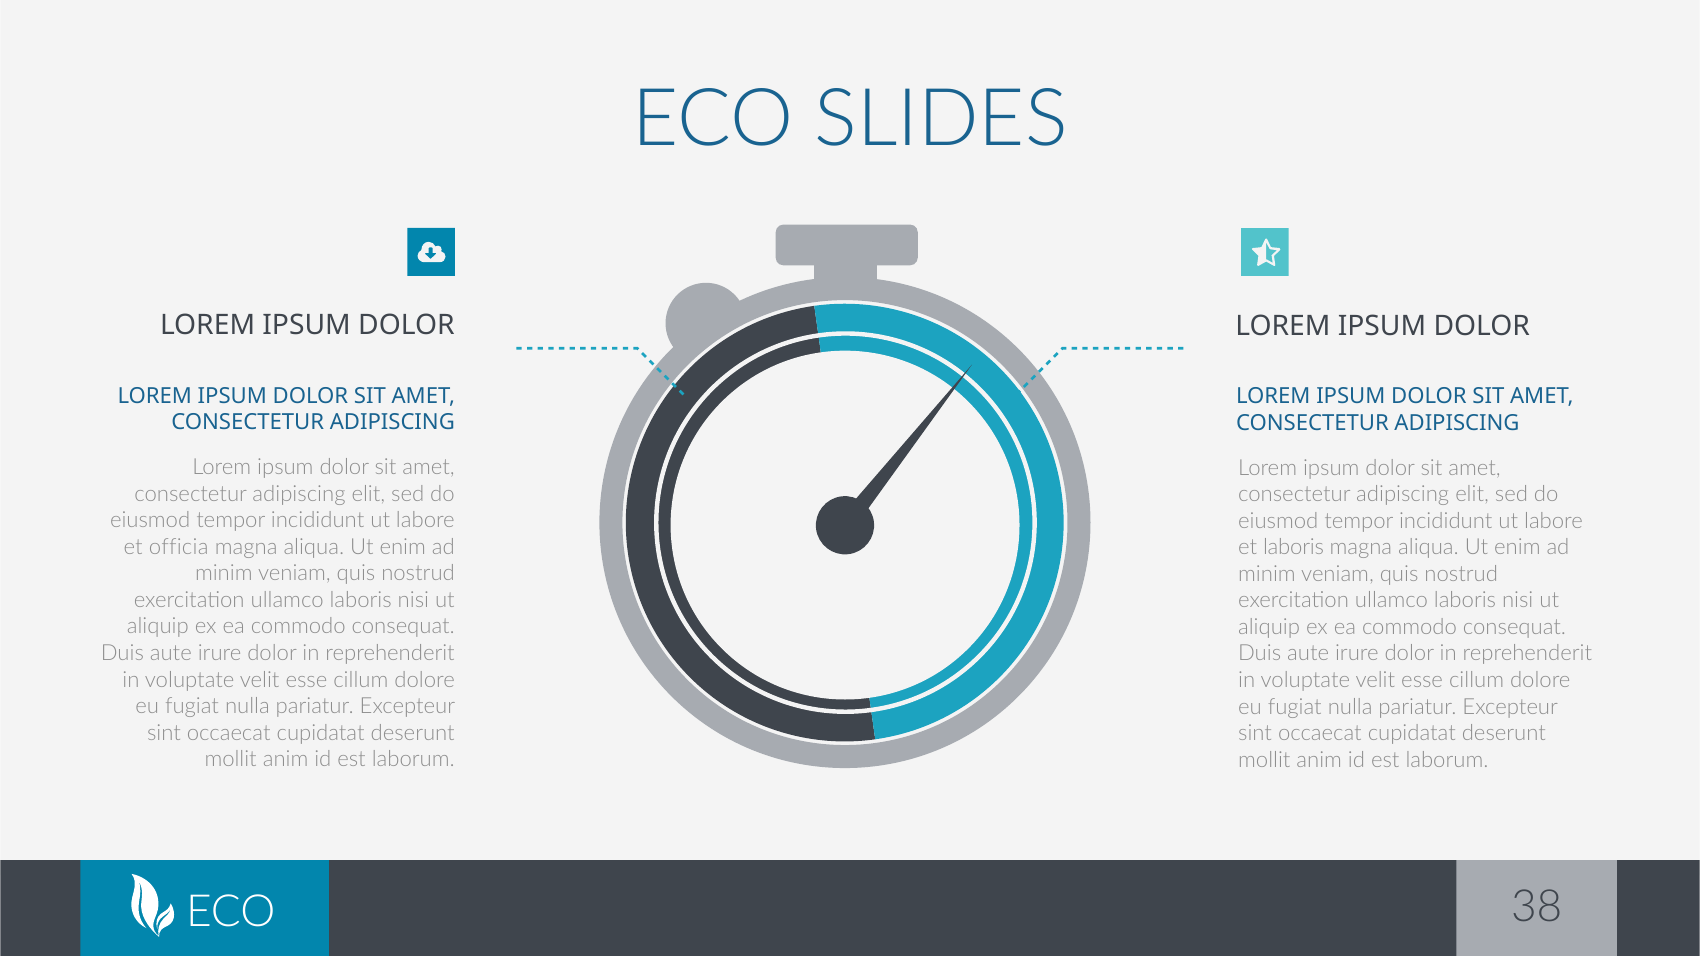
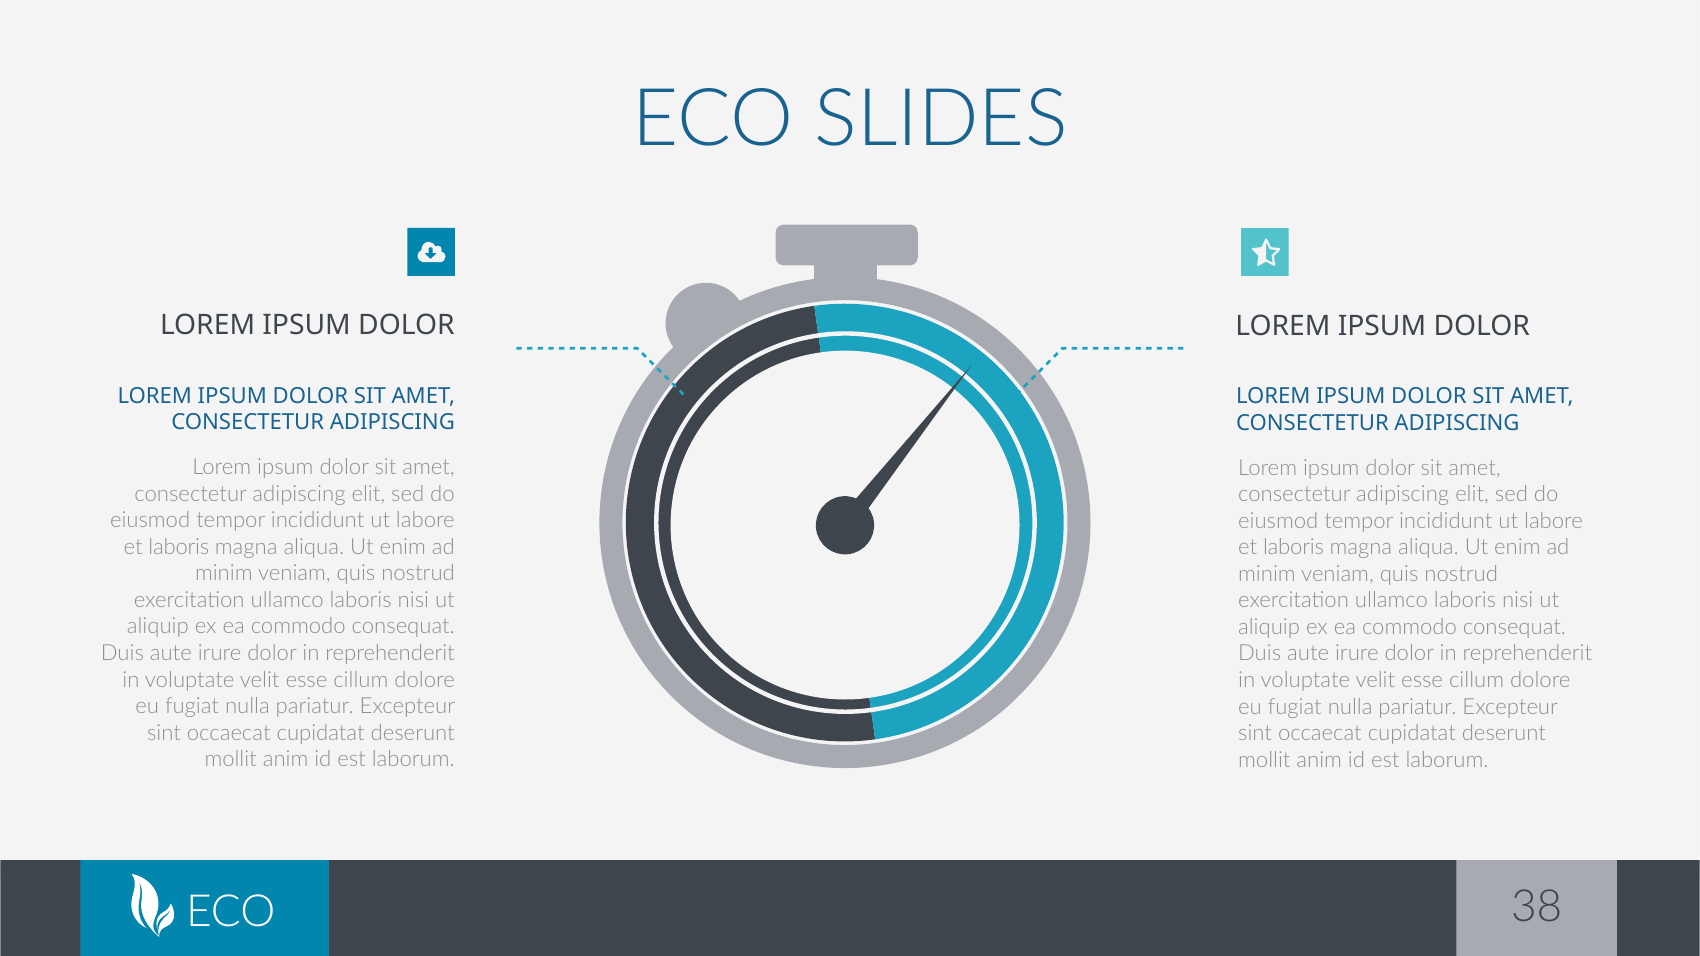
officia: officia -> laboris (179, 547)
